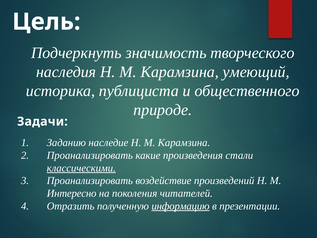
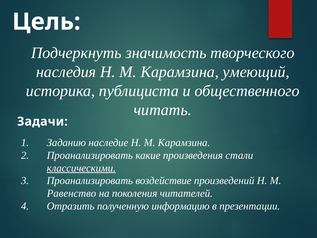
природе: природе -> читать (163, 110)
Интересно: Интересно -> Равенство (71, 193)
информацию underline: present -> none (181, 206)
